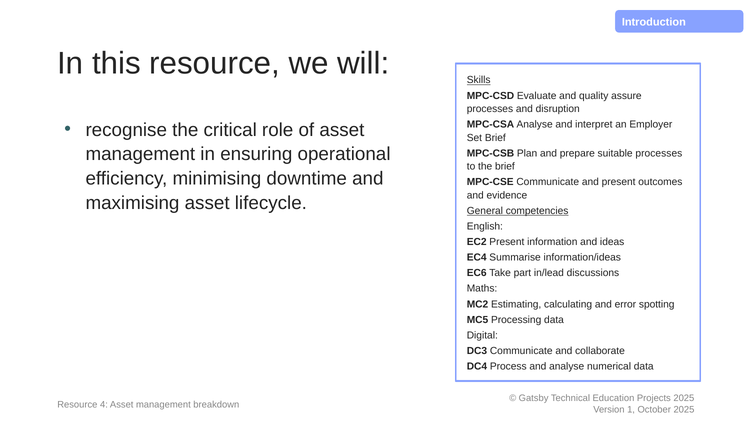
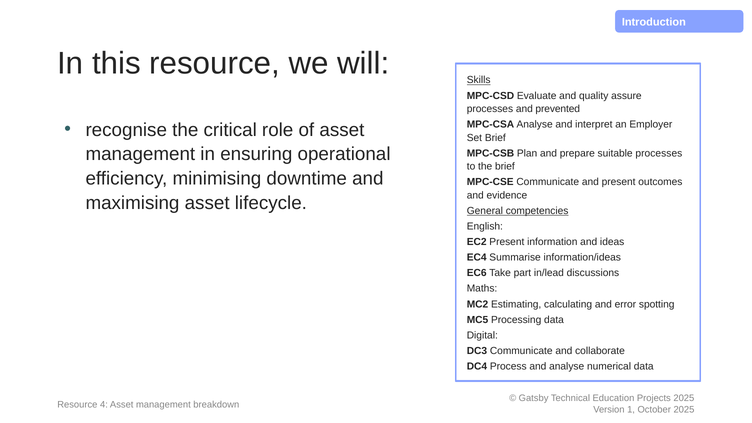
disruption: disruption -> prevented (558, 109)
